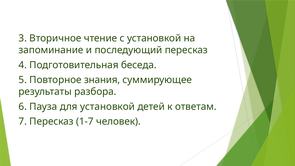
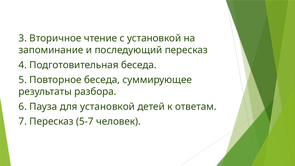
Повторное знания: знания -> беседа (102, 80)
1-7: 1-7 -> 5-7 (85, 121)
